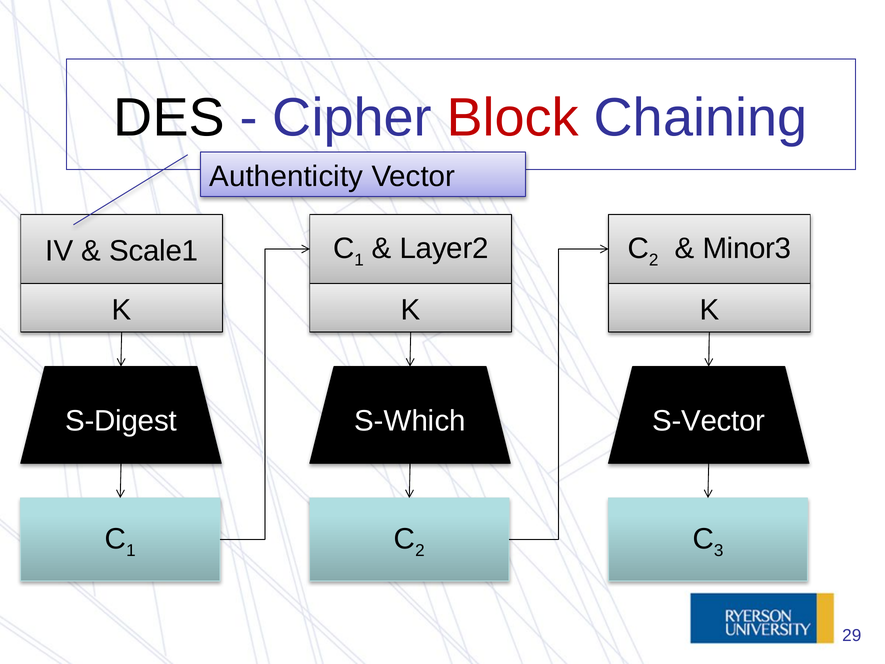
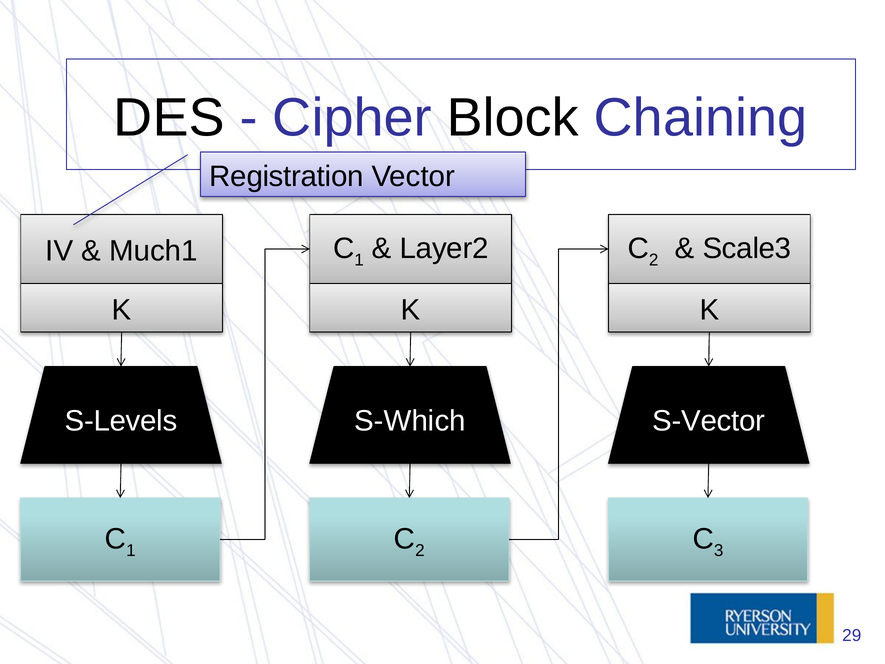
Block colour: red -> black (513, 118)
Authenticity: Authenticity -> Registration (286, 176)
Minor3: Minor3 -> Scale3 (747, 249)
Scale1: Scale1 -> Much1 (154, 251)
S-Digest: S-Digest -> S-Levels (121, 421)
